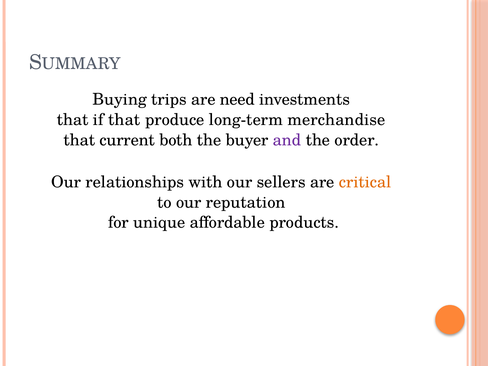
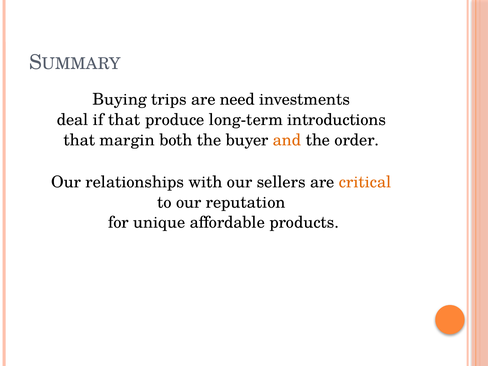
that: that -> deal (73, 120)
merchandise: merchandise -> introductions (337, 120)
current: current -> margin (127, 140)
and colour: purple -> orange (287, 140)
